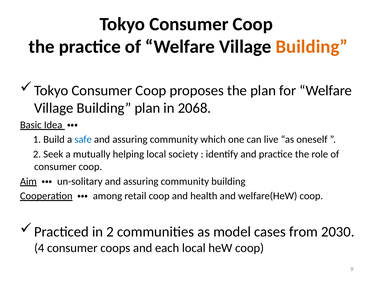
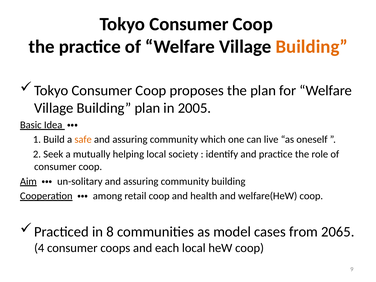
2068: 2068 -> 2005 (194, 108)
safe colour: blue -> orange (83, 140)
in 2: 2 -> 8 (110, 232)
2030: 2030 -> 2065 (338, 232)
